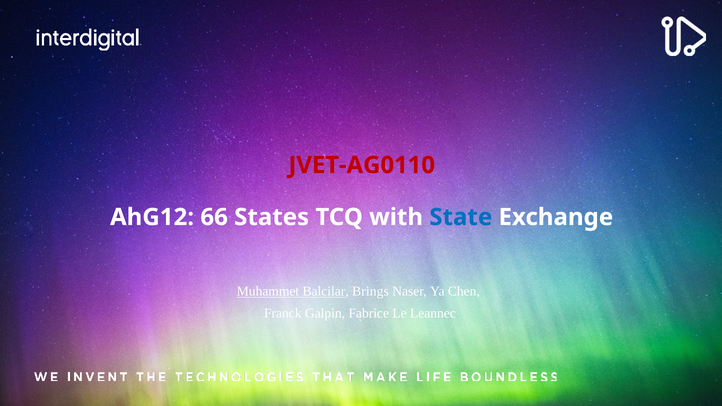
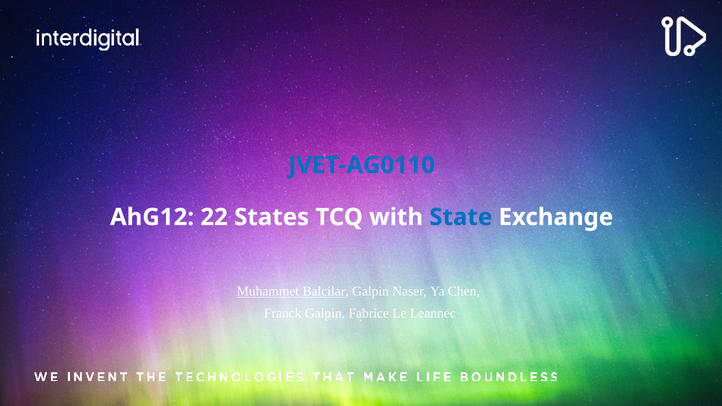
JVET-AG0110 colour: red -> blue (362, 165)
66: 66 -> 22 (214, 217)
Balcilar Brings: Brings -> Galpin (371, 291)
